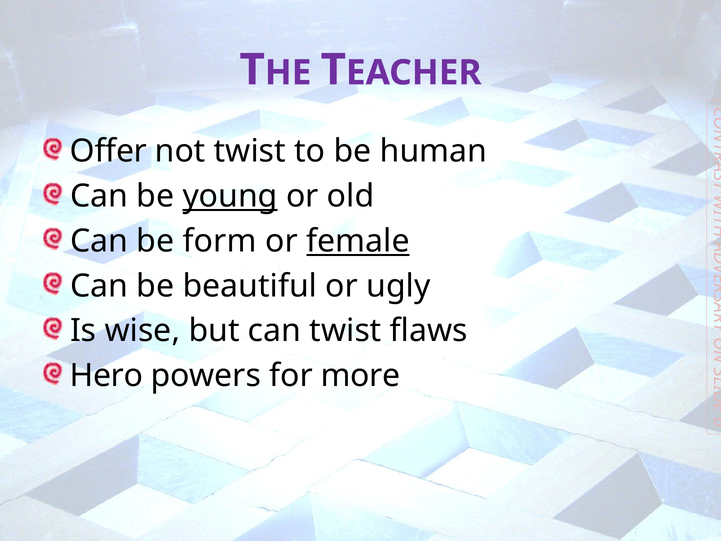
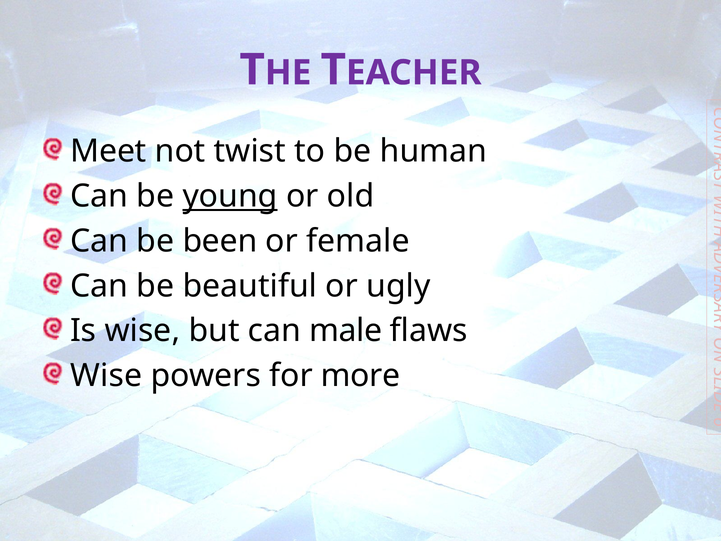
Offer: Offer -> Meet (108, 151)
form: form -> been (220, 241)
female underline: present -> none (358, 241)
can twist: twist -> male (346, 331)
Hero: Hero -> Wise (106, 376)
